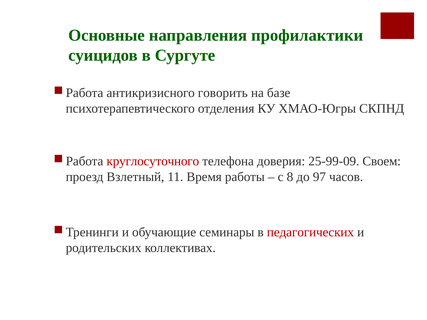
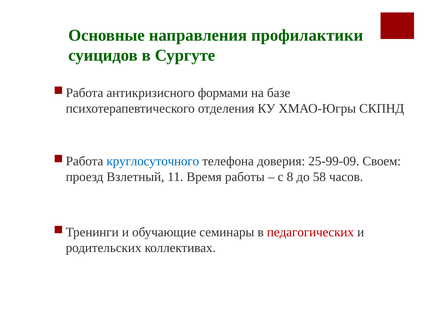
говорить: говорить -> формами (223, 93)
круглосуточного colour: red -> blue (153, 161)
97: 97 -> 58 (319, 177)
